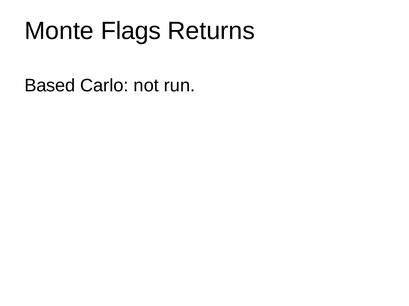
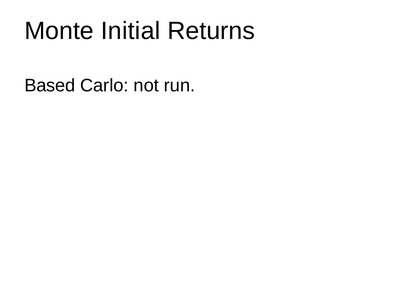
Flags: Flags -> Initial (131, 31)
